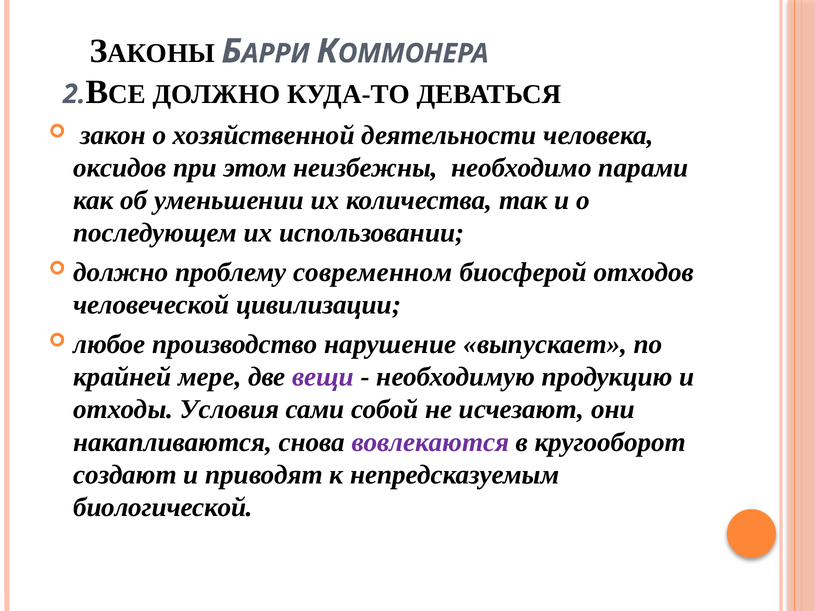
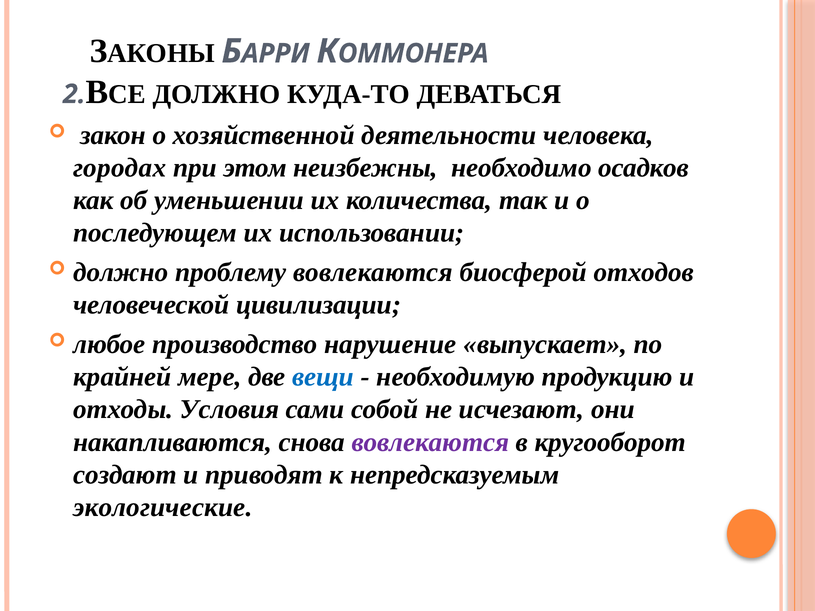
оксидов: оксидов -> городах (120, 168)
парами: парами -> осадков (644, 168)
проблему современном: современном -> вовлекаются (373, 272)
вещи colour: purple -> blue (323, 377)
биологической: биологической -> экологические (163, 507)
